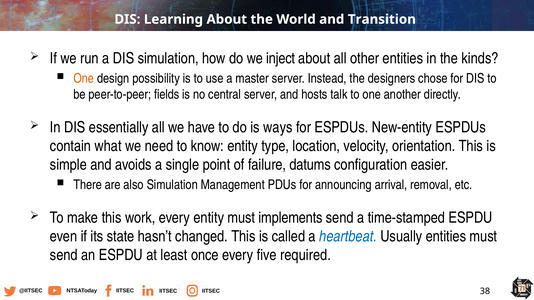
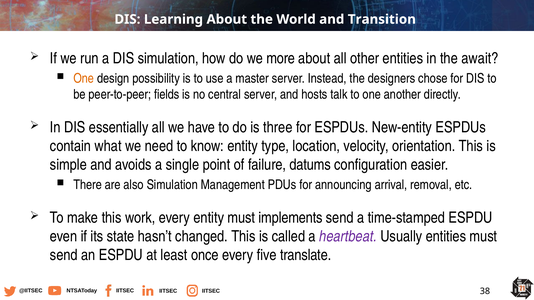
inject: inject -> more (281, 59)
kinds: kinds -> await (480, 59)
ways: ways -> three (278, 128)
heartbeat colour: blue -> purple (348, 237)
required: required -> translate (306, 255)
